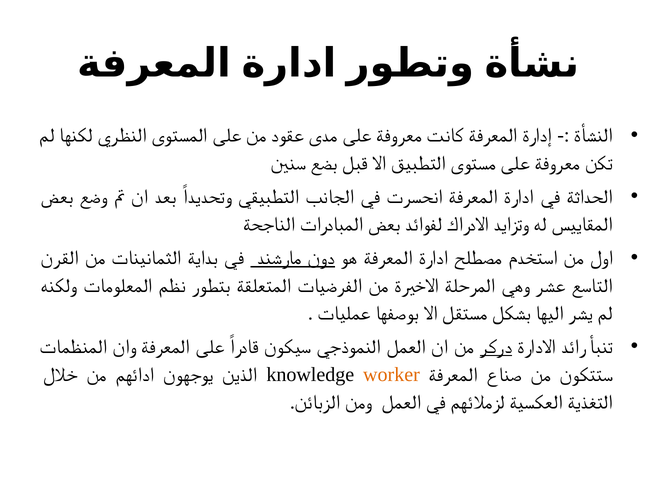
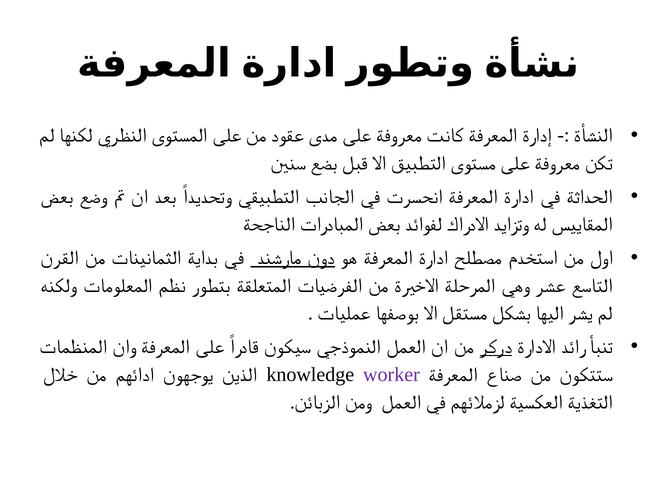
worker colour: orange -> purple (391, 374)
